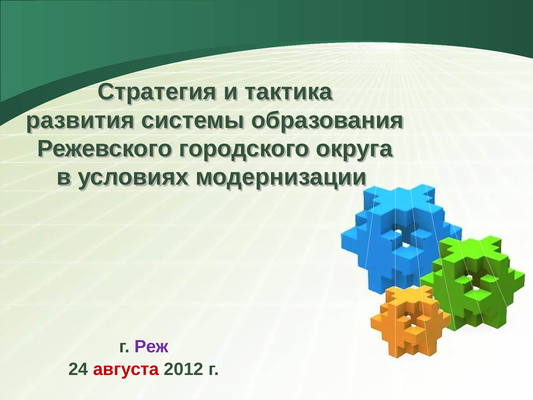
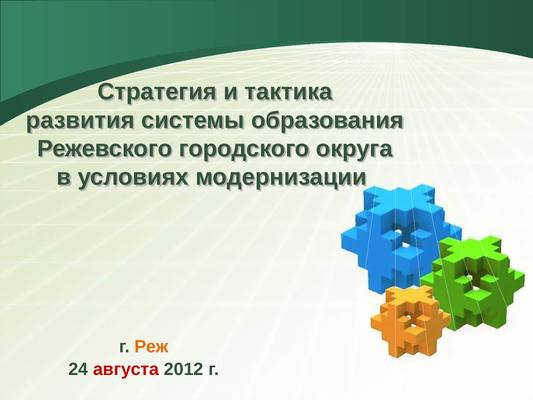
Реж colour: purple -> orange (152, 346)
